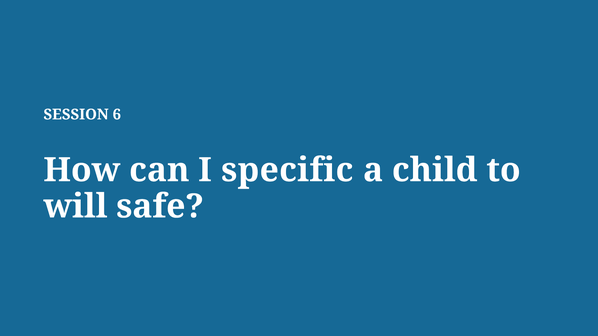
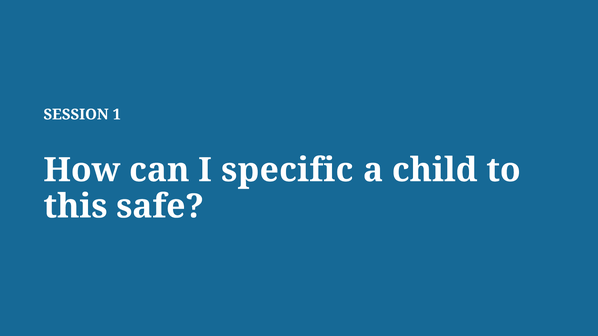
6: 6 -> 1 (117, 115)
will: will -> this (75, 207)
